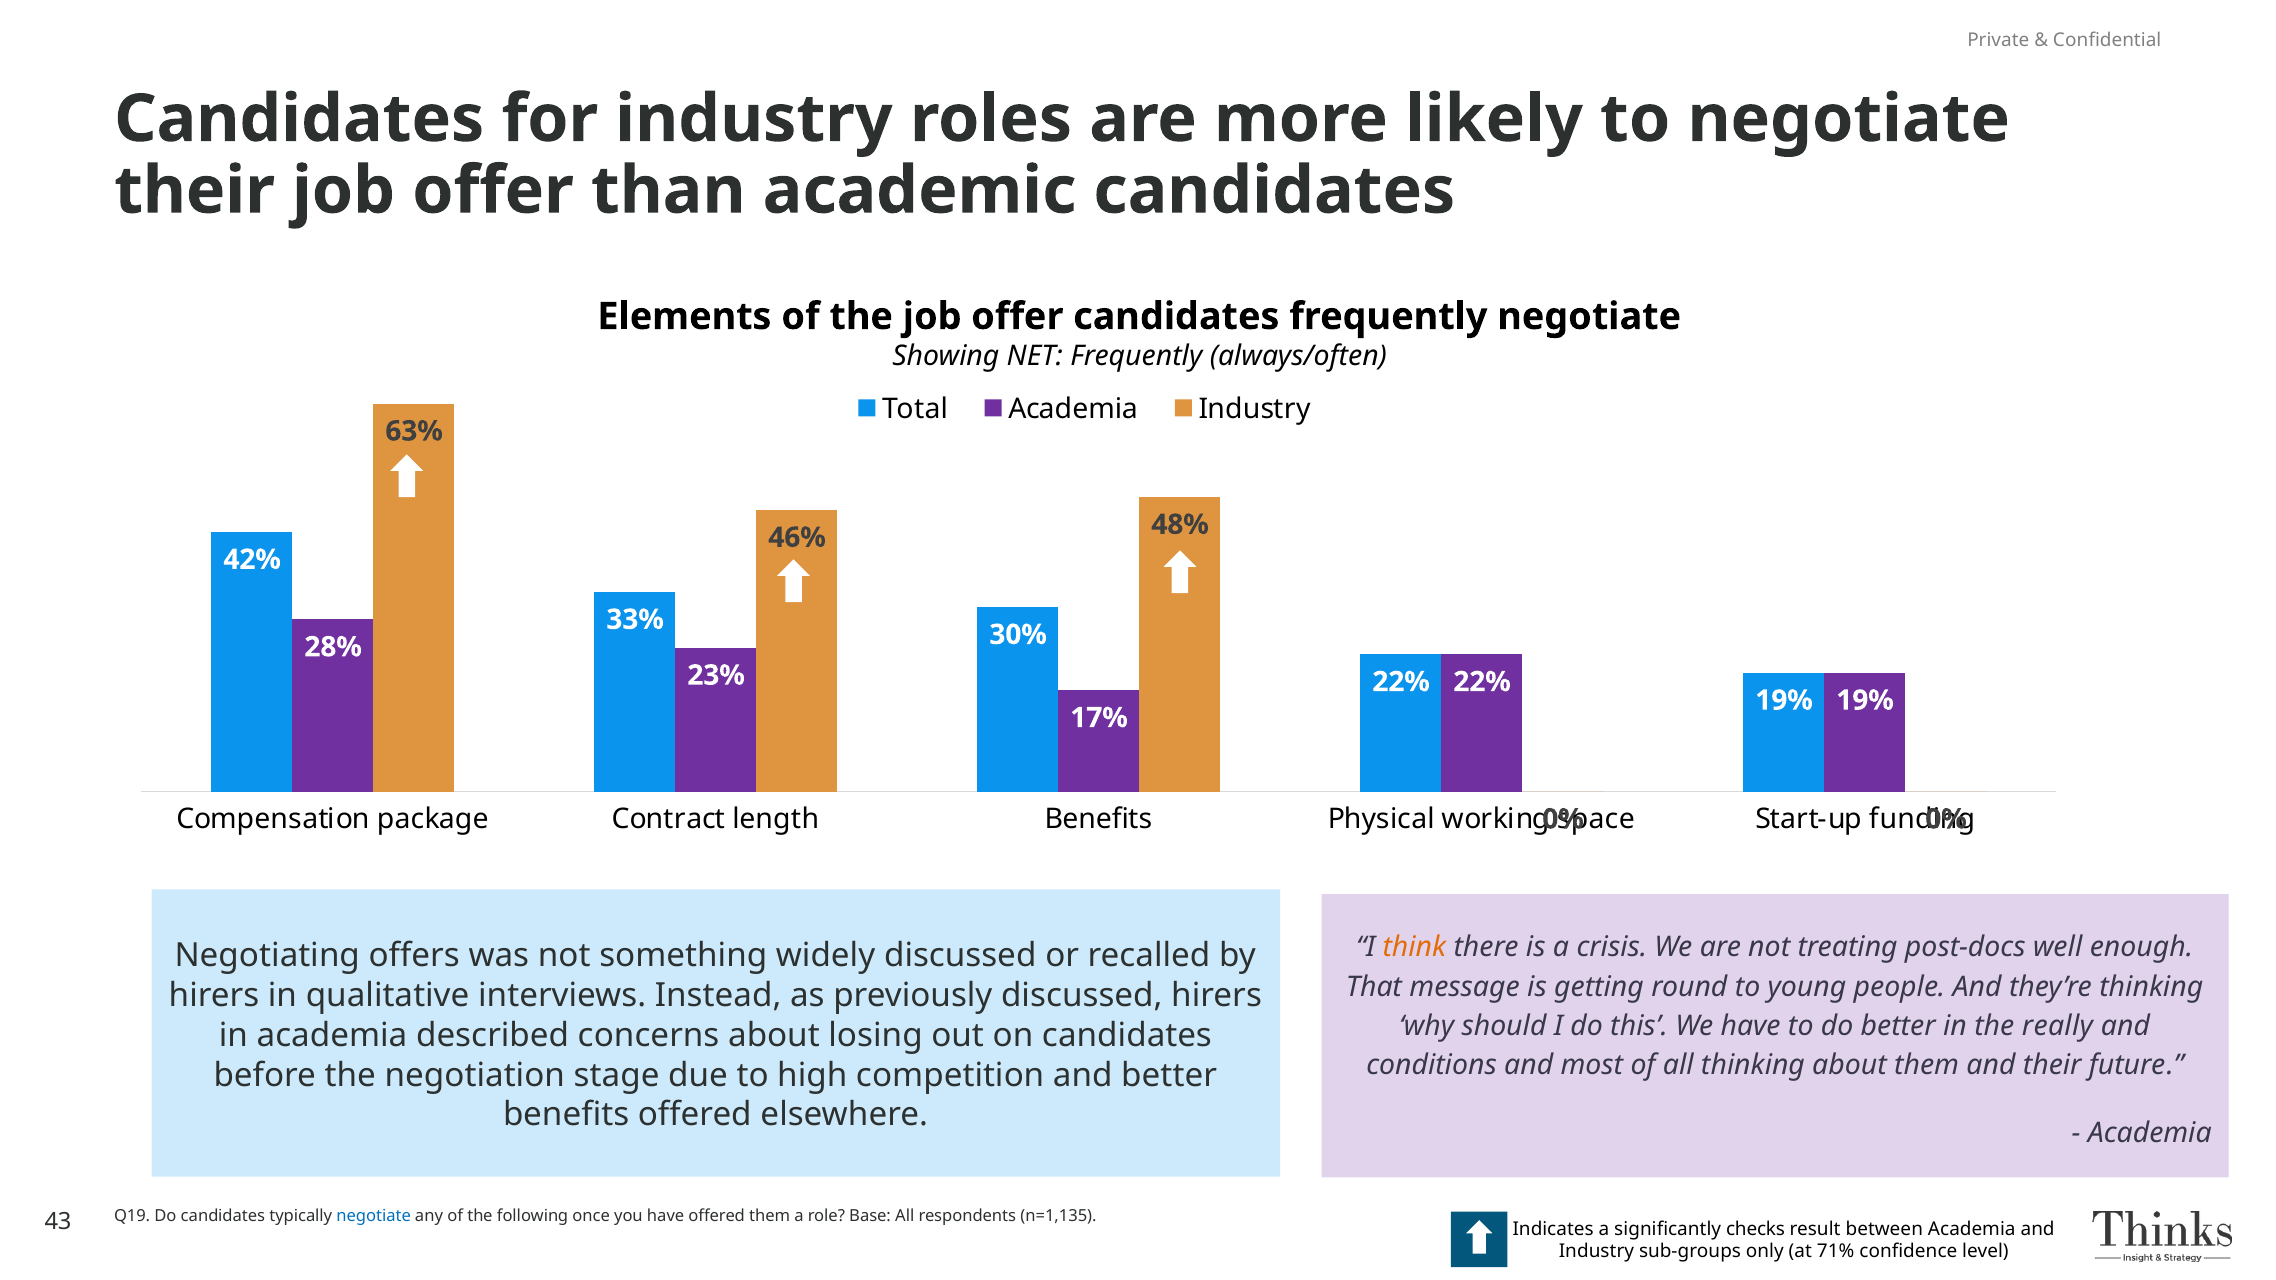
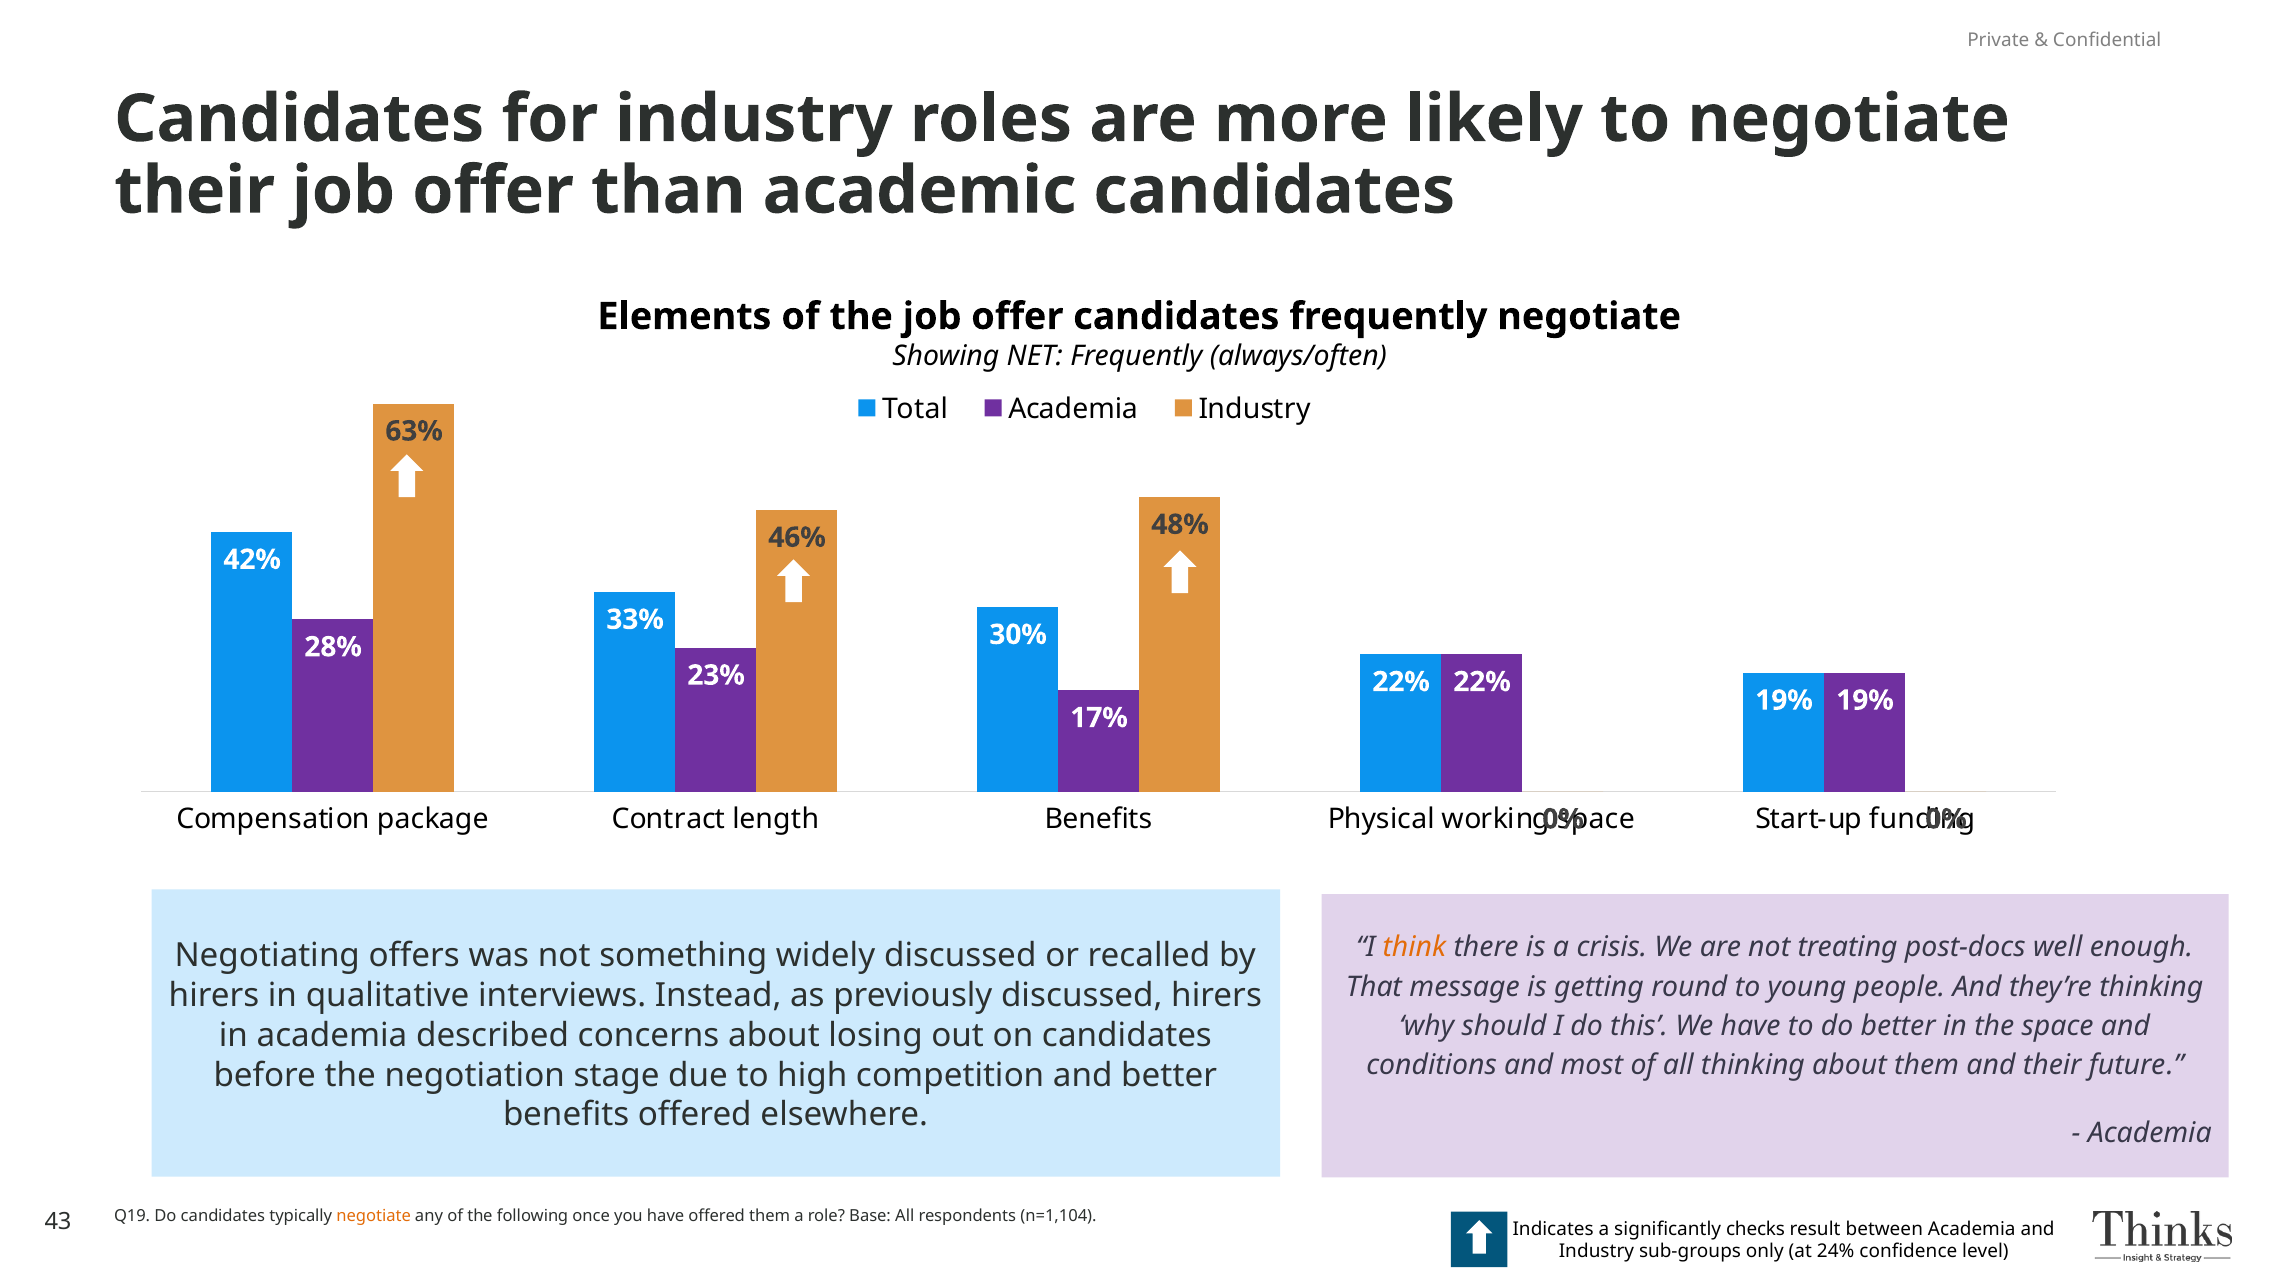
the really: really -> space (2058, 1026)
negotiate colour: blue -> orange (374, 1217)
n=1,135: n=1,135 -> n=1,104 (1059, 1217)
71%: 71% -> 24% (1836, 1252)
